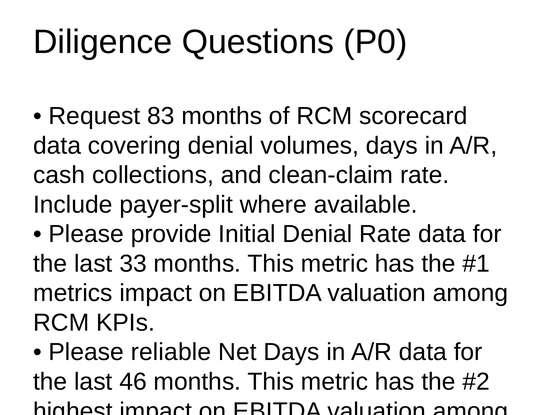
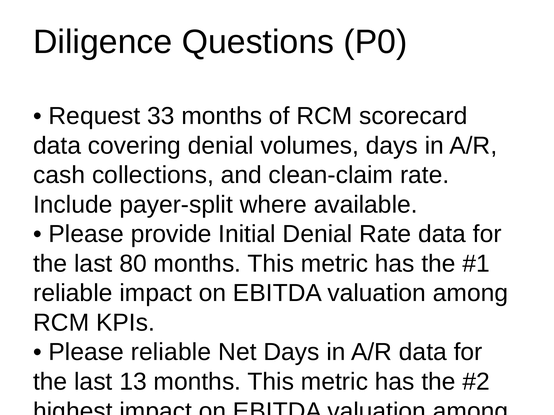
83: 83 -> 33 (161, 116)
33: 33 -> 80 (133, 264)
metrics: metrics -> reliable (73, 293)
46: 46 -> 13 (133, 382)
